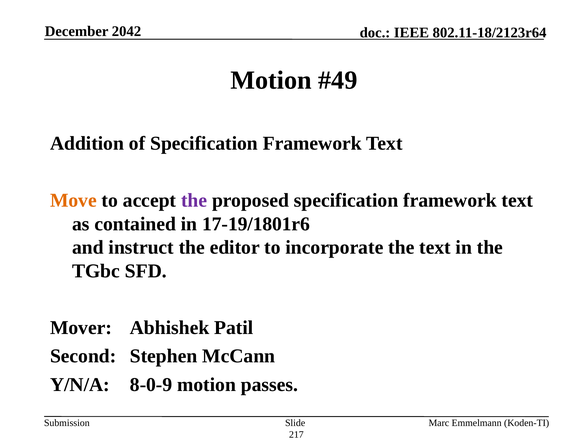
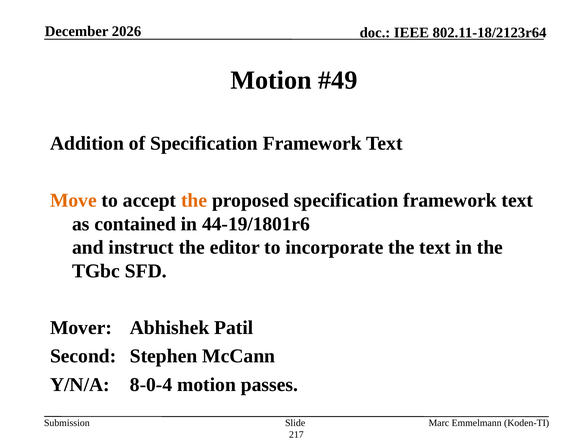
2042: 2042 -> 2026 (126, 31)
the colour: purple -> orange (194, 200)
17-19/1801r6: 17-19/1801r6 -> 44-19/1801r6 (256, 224)
8-0-9: 8-0-9 -> 8-0-4 (151, 385)
